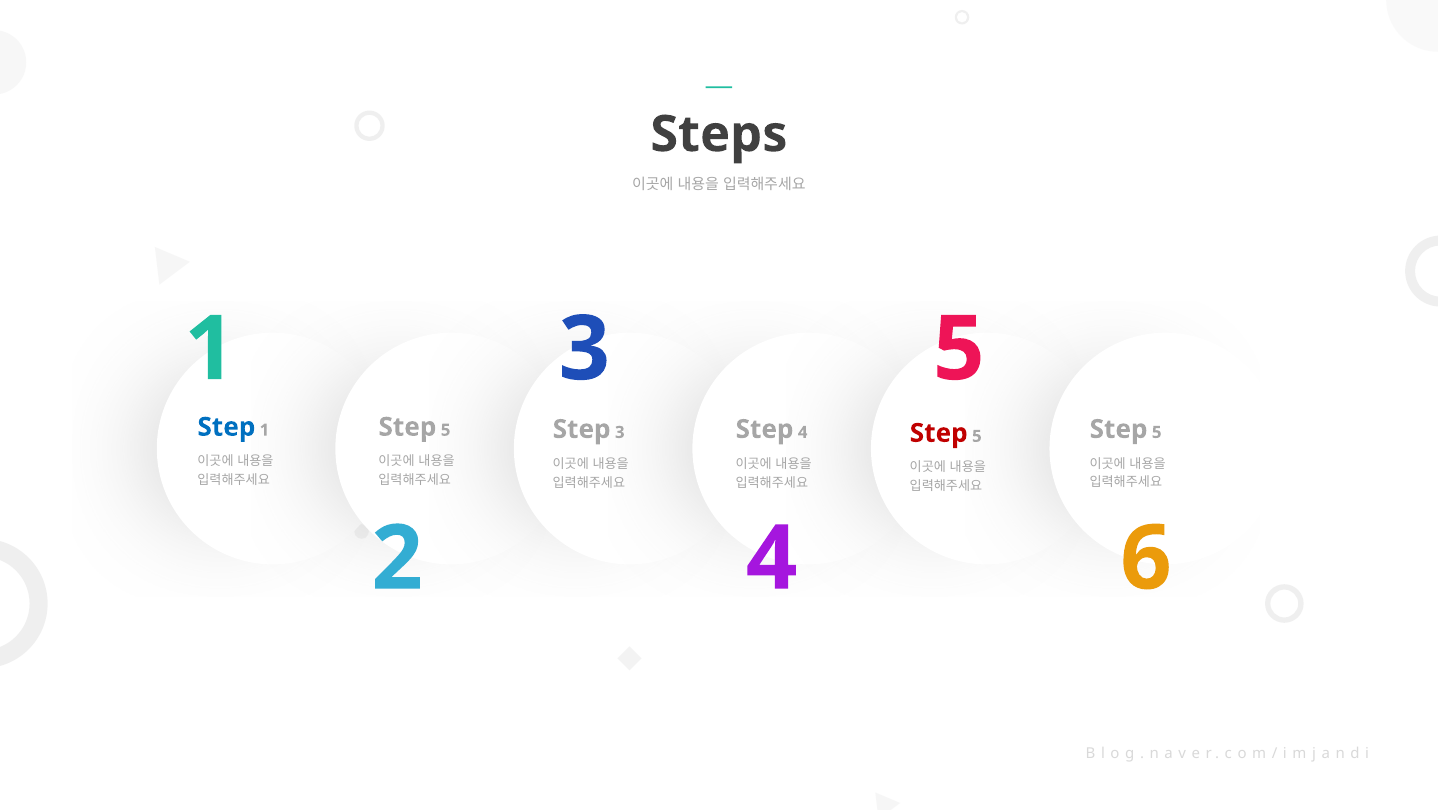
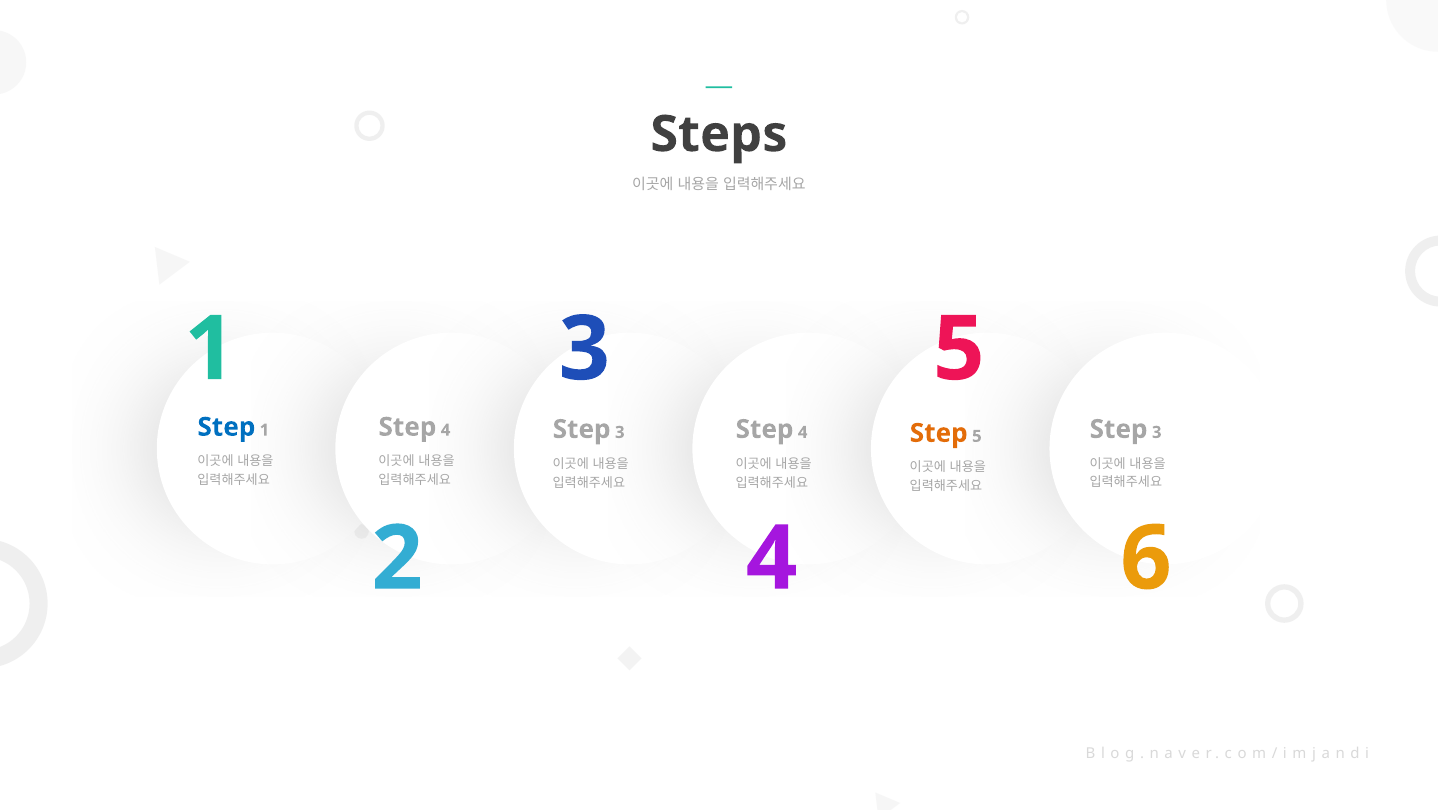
5: 5 -> 4 (446, 430)
5: 5 -> 3 (1157, 432)
Step colour: red -> orange (939, 433)
